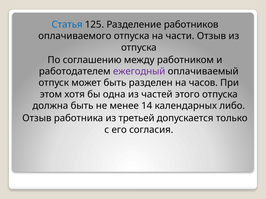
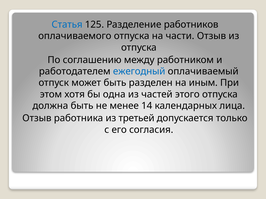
ежегодный colour: purple -> blue (139, 72)
часов: часов -> иным (203, 83)
либо: либо -> лица (232, 106)
